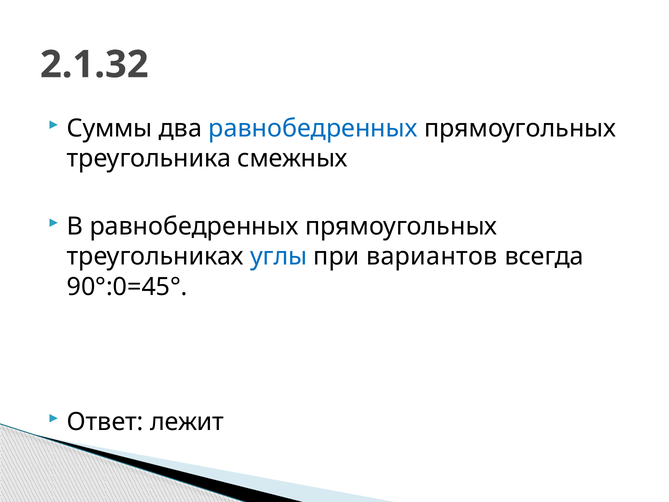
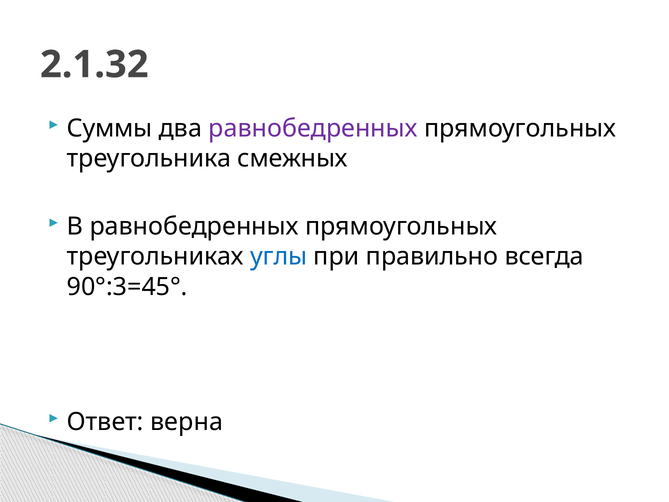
равнобедренных colour: blue -> purple (313, 128)
вариантов: вариантов -> правильно (432, 256)
90°:0=45°: 90°:0=45° -> 90°:3=45° (127, 287)
лежит: лежит -> верна (187, 422)
